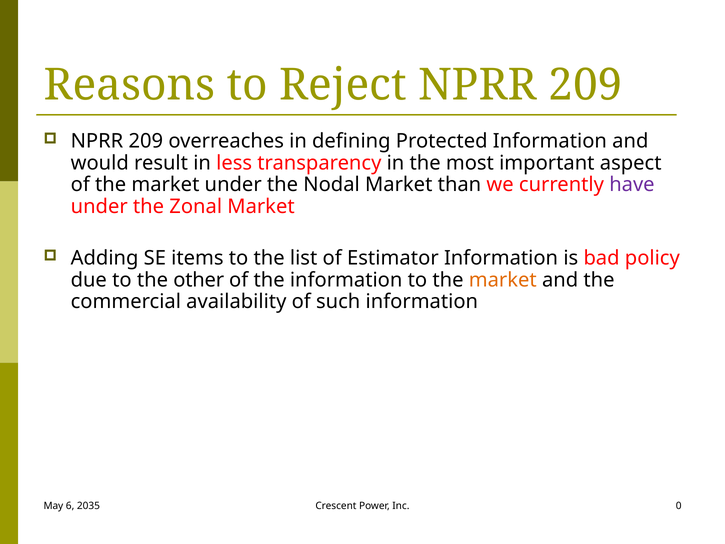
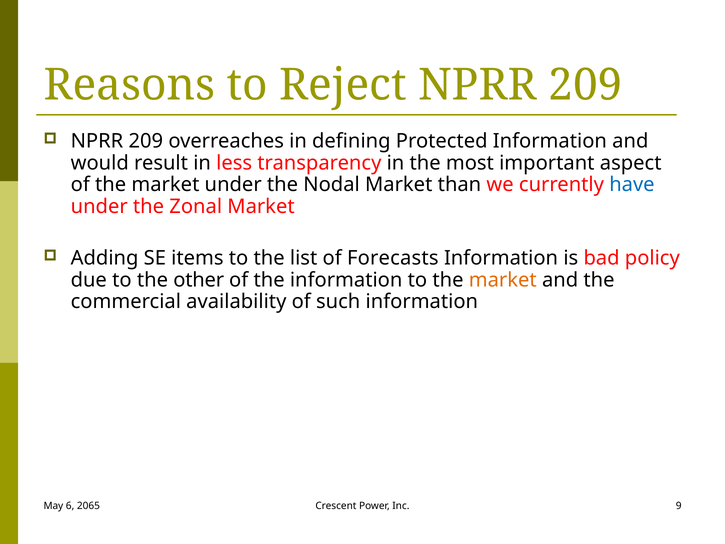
have colour: purple -> blue (632, 185)
Estimator: Estimator -> Forecasts (393, 258)
2035: 2035 -> 2065 (88, 506)
0: 0 -> 9 (679, 506)
